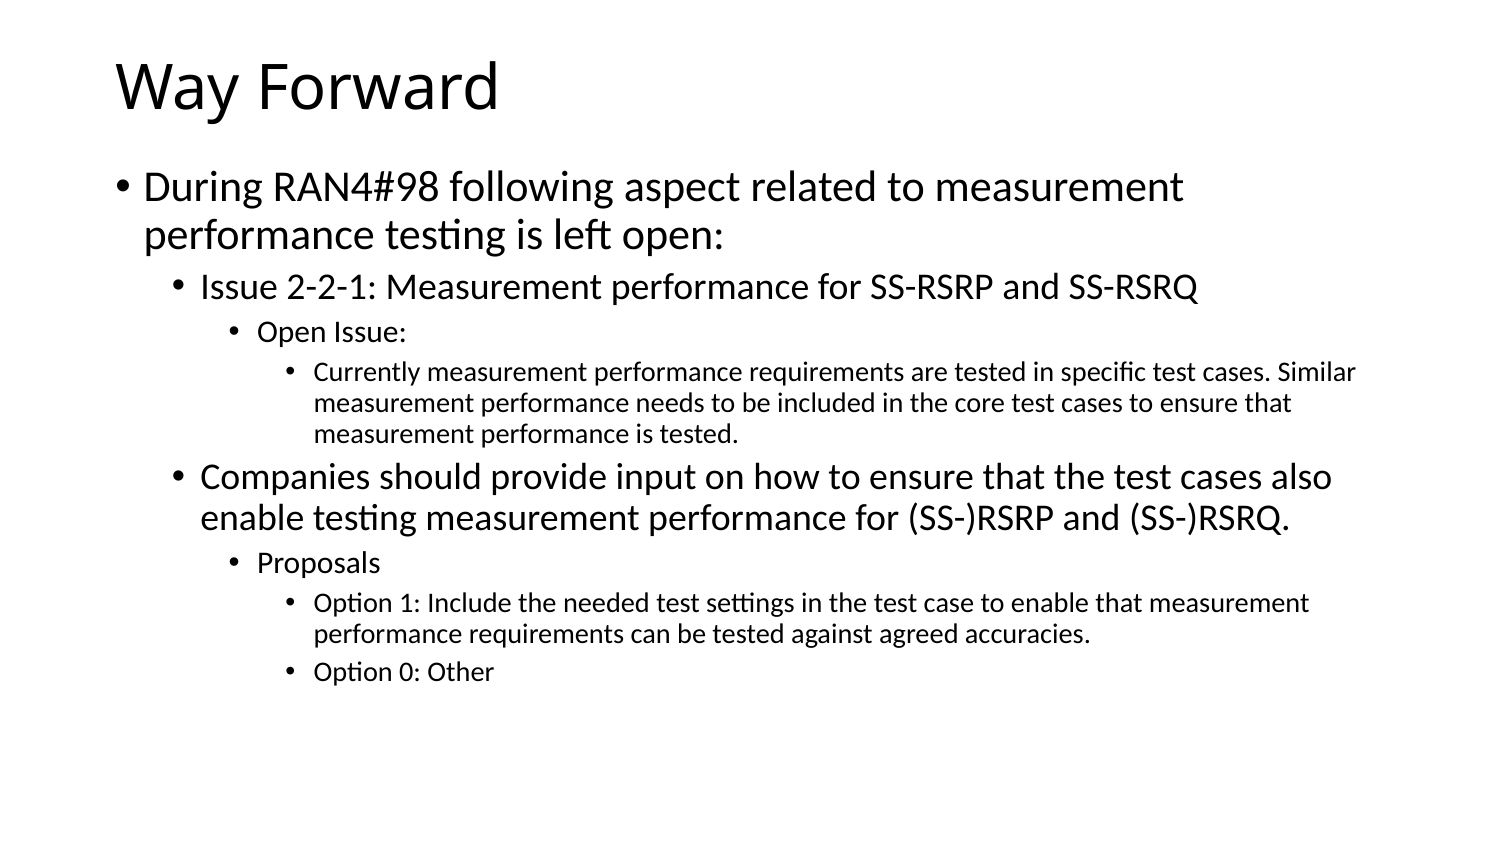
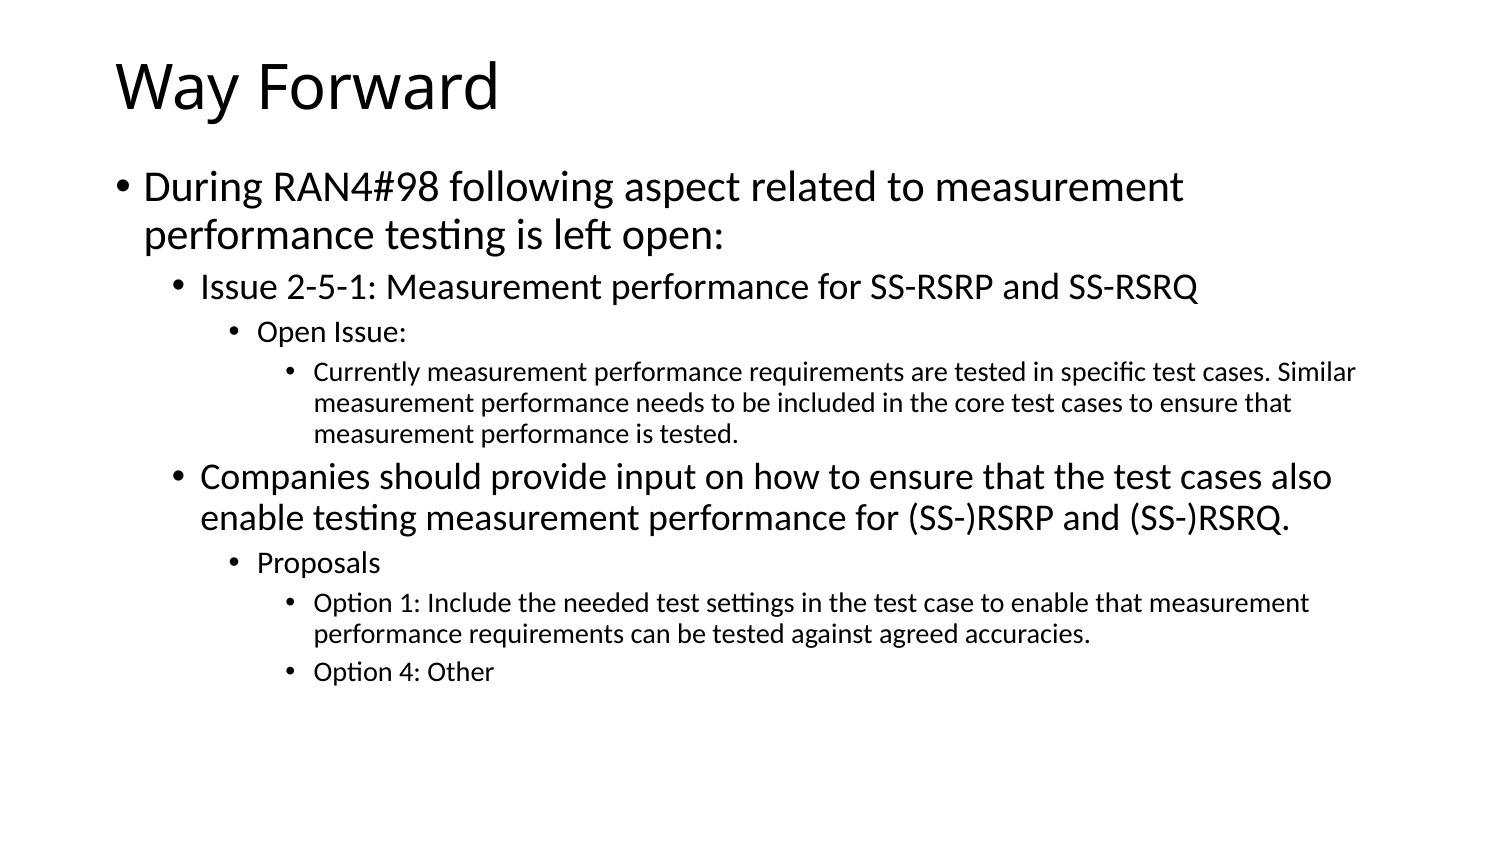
2-2-1: 2-2-1 -> 2-5-1 (332, 287)
0: 0 -> 4 (410, 673)
